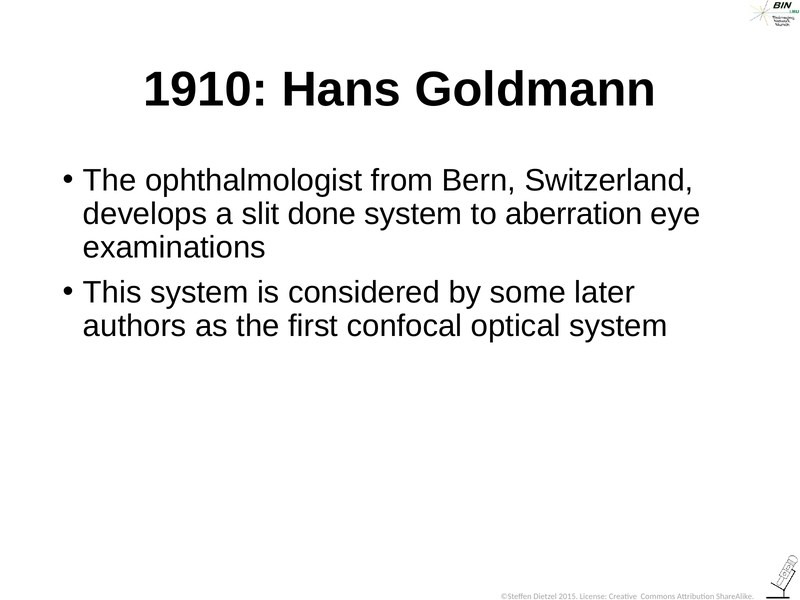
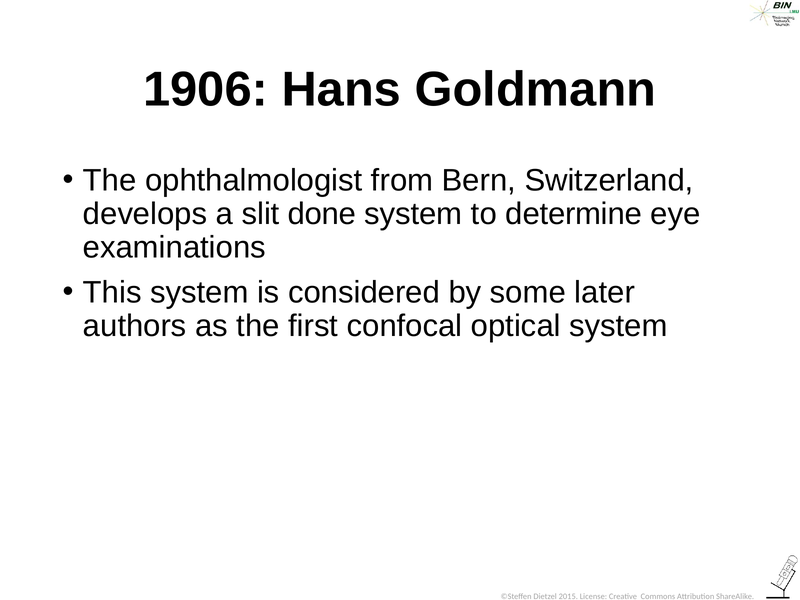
1910: 1910 -> 1906 (206, 90)
aberration: aberration -> determine (574, 214)
